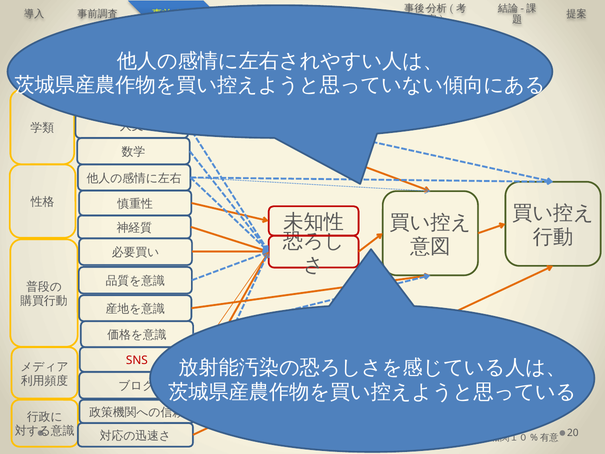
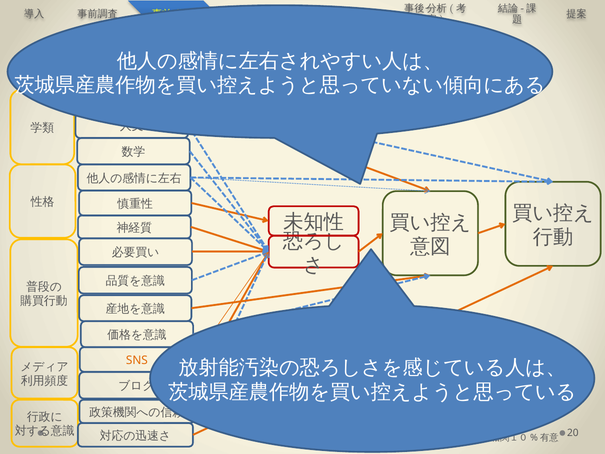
SNS colour: red -> orange (137, 360)
